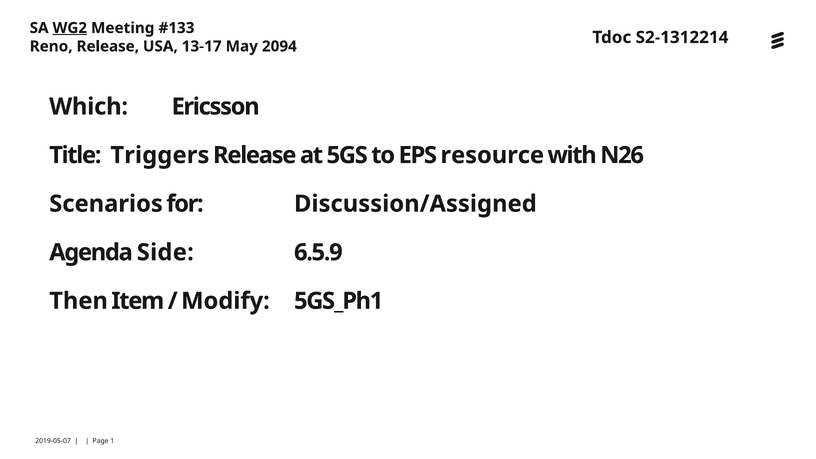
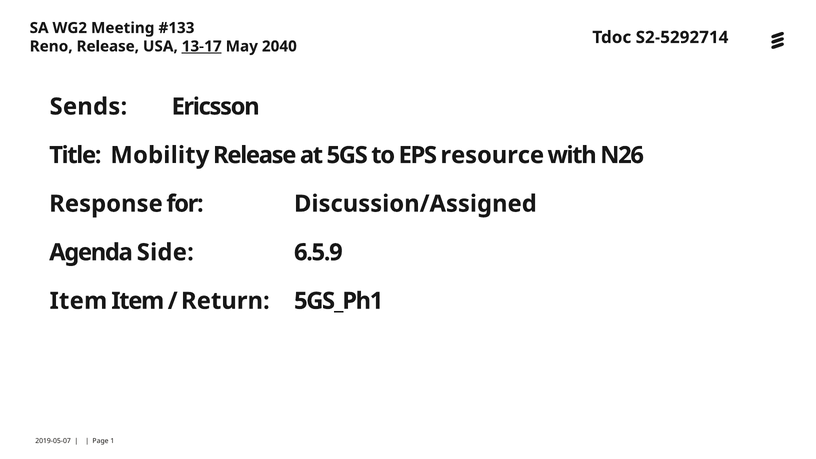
WG2 underline: present -> none (70, 28)
13-17 underline: none -> present (202, 46)
2094: 2094 -> 2040 (279, 46)
S2-1312214: S2-1312214 -> S2-5292714 (682, 37)
Which: Which -> Sends (88, 107)
Triggers: Triggers -> Mobility (160, 155)
Scenarios: Scenarios -> Response (106, 204)
Then: Then -> Item (78, 301)
Modify: Modify -> Return (225, 301)
